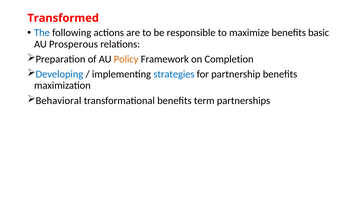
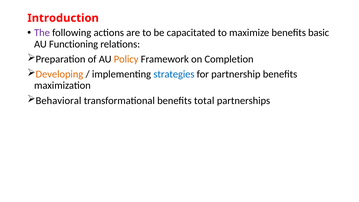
Transformed: Transformed -> Introduction (63, 18)
The colour: blue -> purple (42, 33)
responsible: responsible -> capacitated (191, 33)
Prosperous: Prosperous -> Functioning (74, 44)
Developing colour: blue -> orange (59, 74)
term: term -> total (204, 101)
